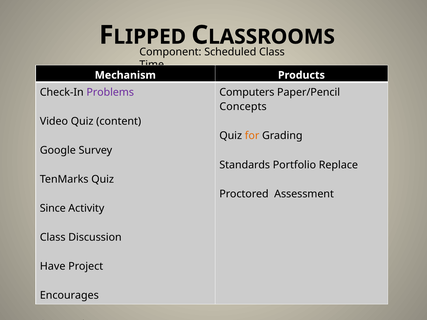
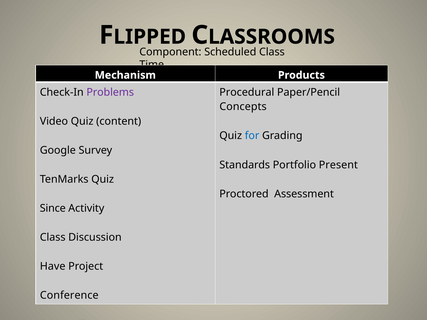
Computers: Computers -> Procedural (247, 92)
for colour: orange -> blue (252, 136)
Replace: Replace -> Present (338, 165)
Encourages: Encourages -> Conference (69, 296)
